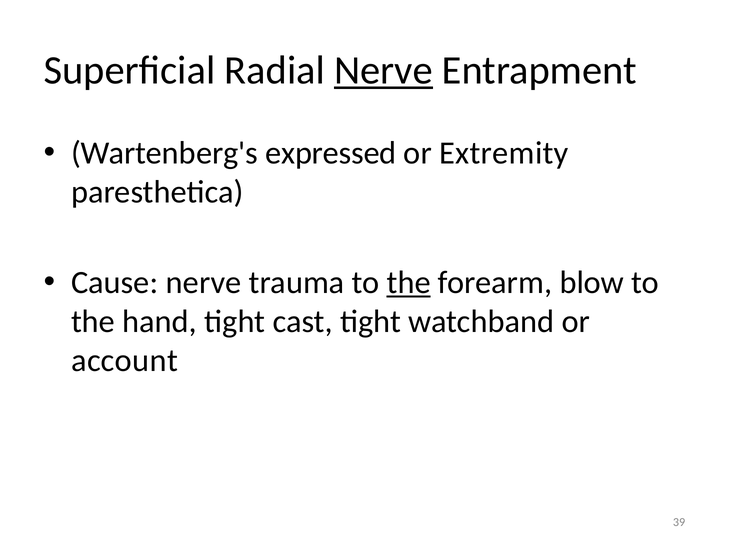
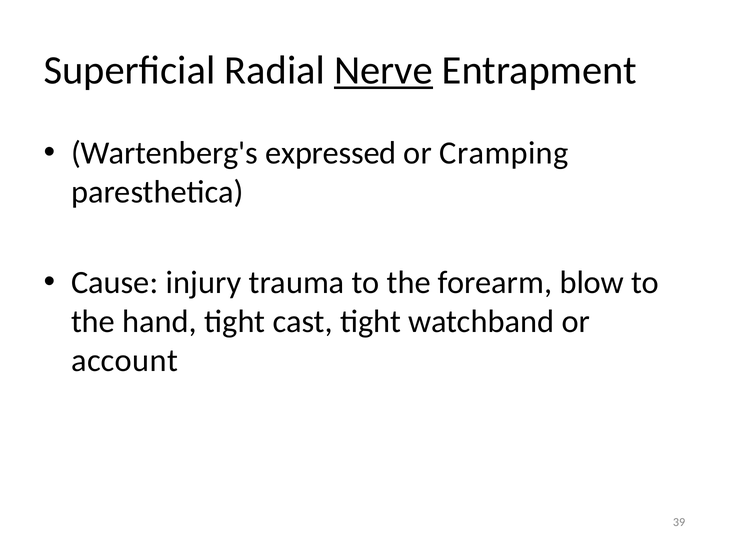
Extremity: Extremity -> Cramping (504, 153)
Cause nerve: nerve -> injury (204, 283)
the underline: present -> none (409, 283)
